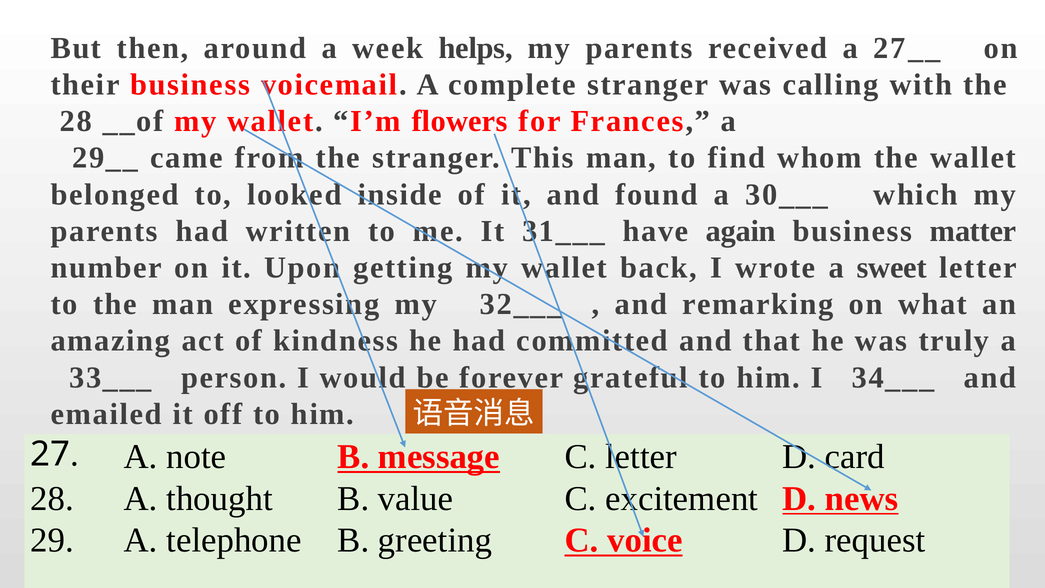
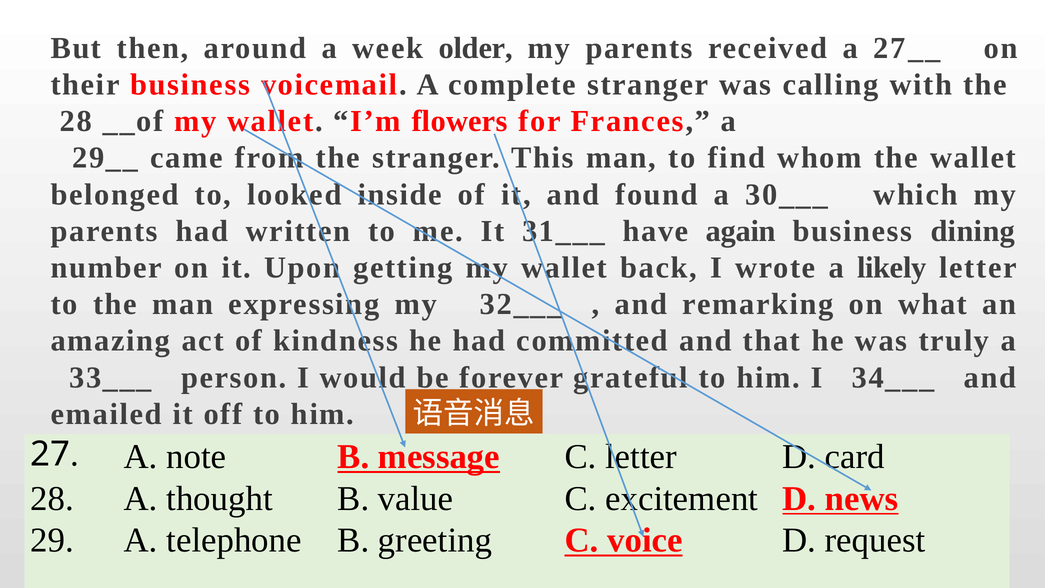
helps: helps -> older (476, 48)
matter: matter -> dining (973, 231)
sweet: sweet -> likely (892, 268)
